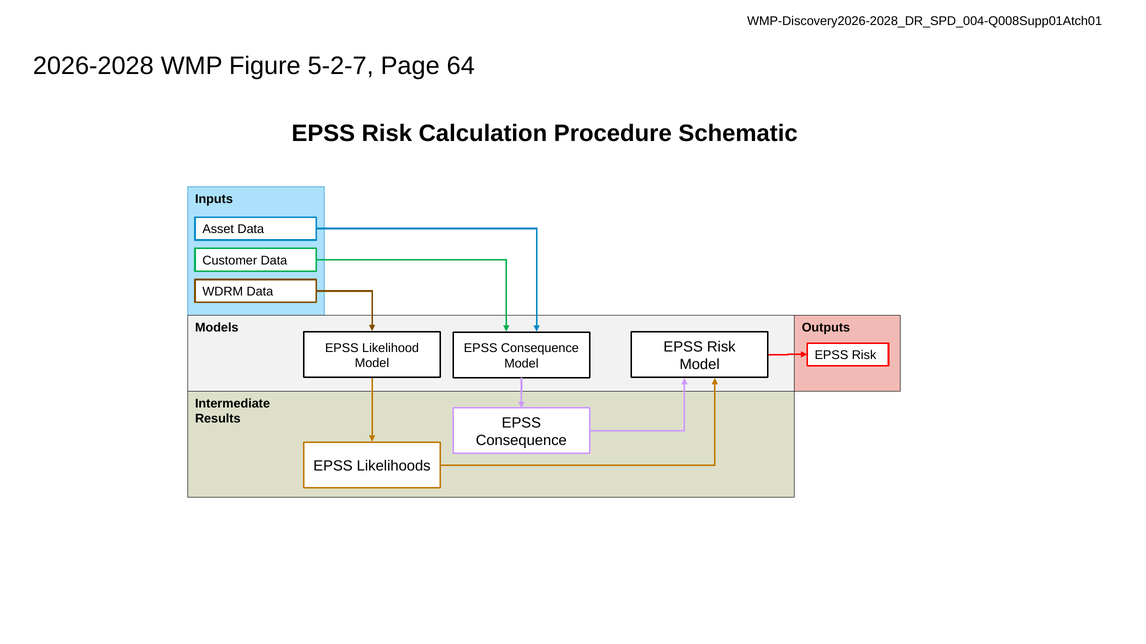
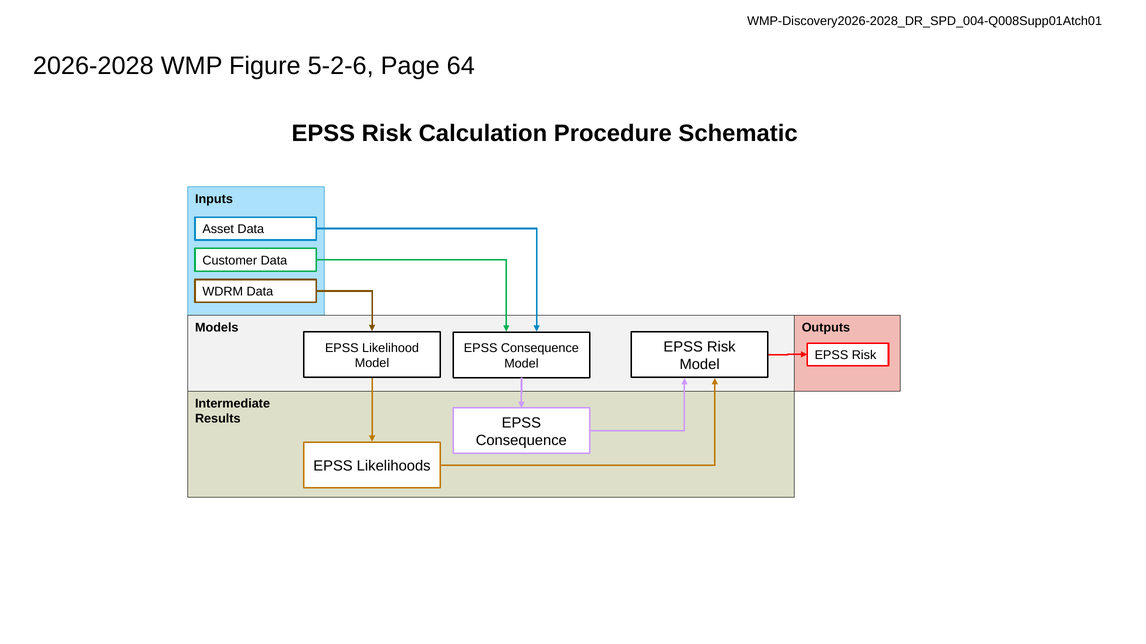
5-2-7: 5-2-7 -> 5-2-6 (341, 66)
